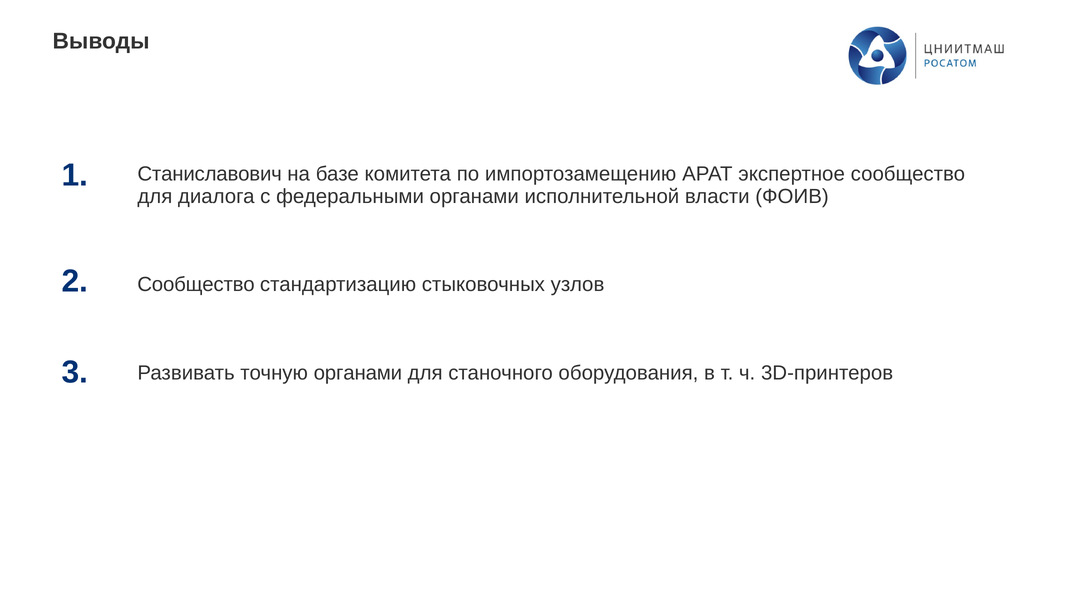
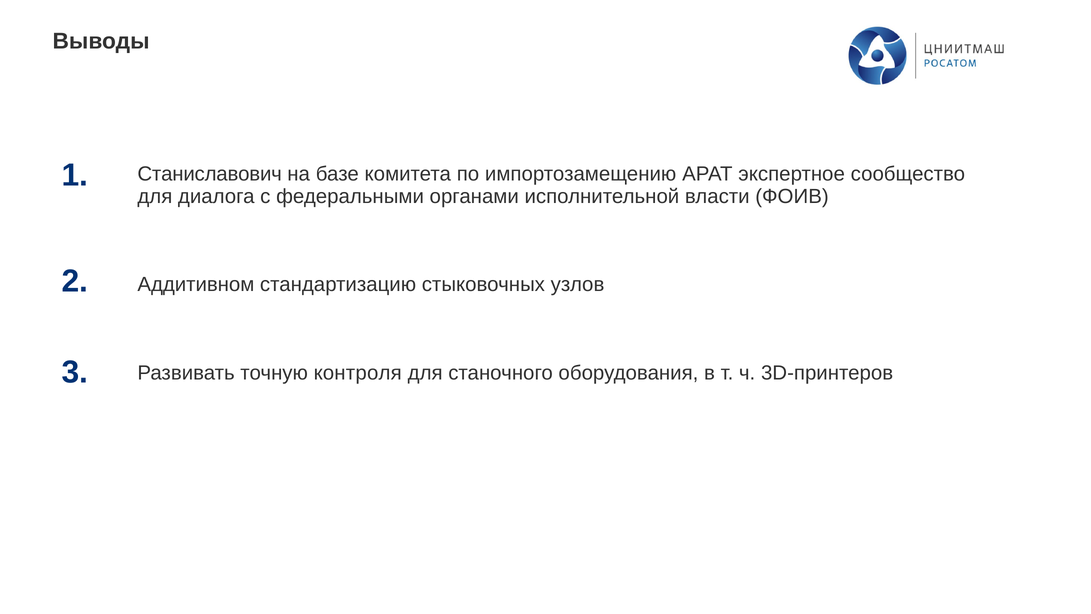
Сообщество: Сообщество -> Аддитивном (196, 284)
точную органами: органами -> контроля (358, 373)
